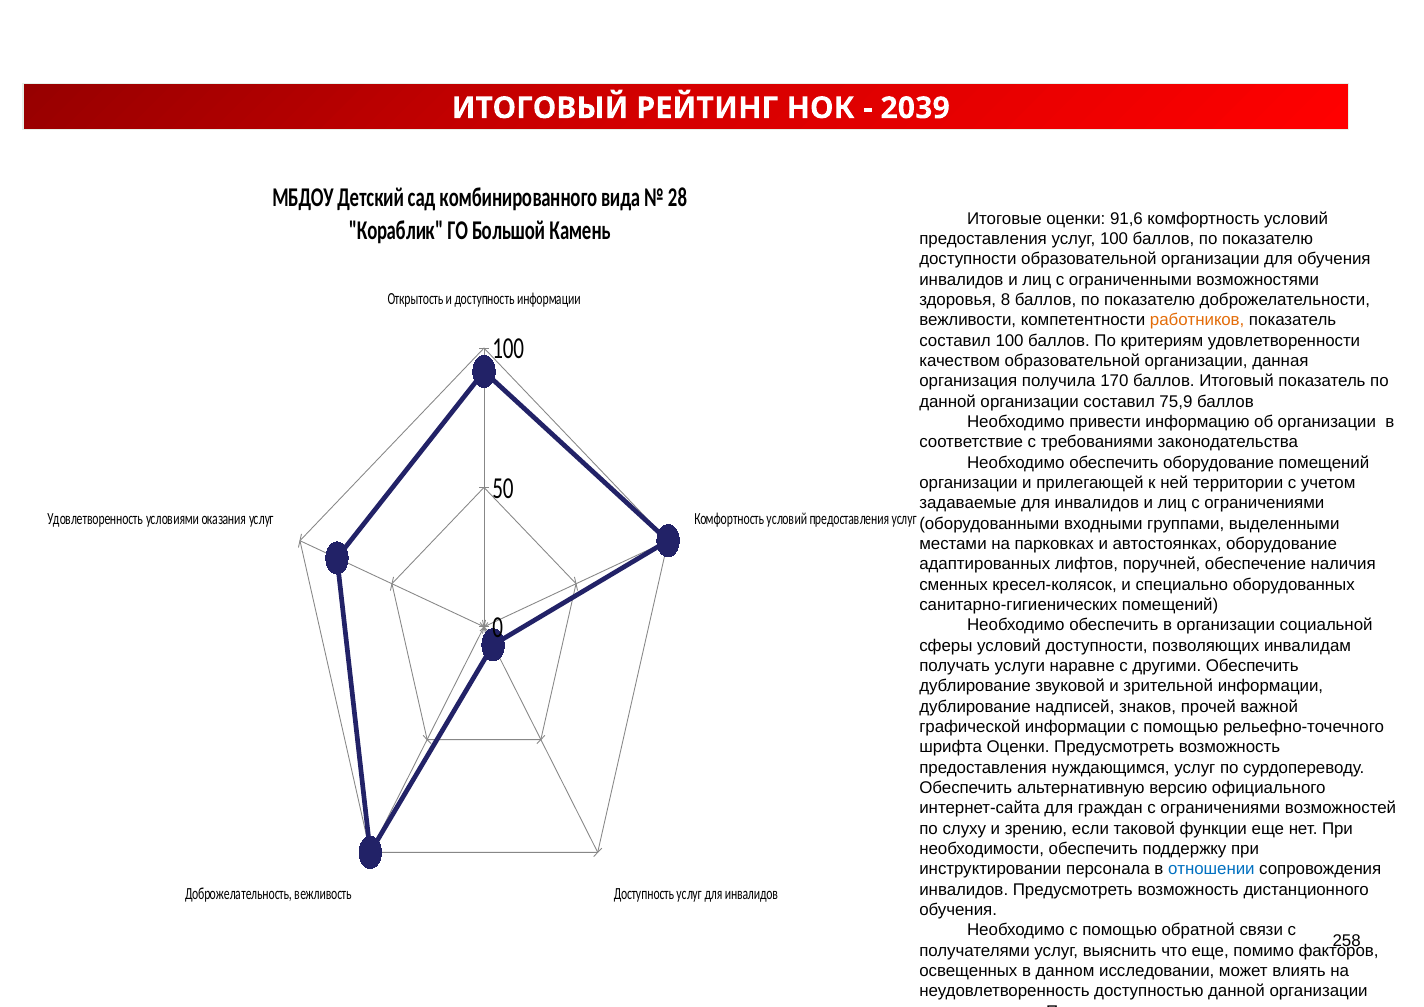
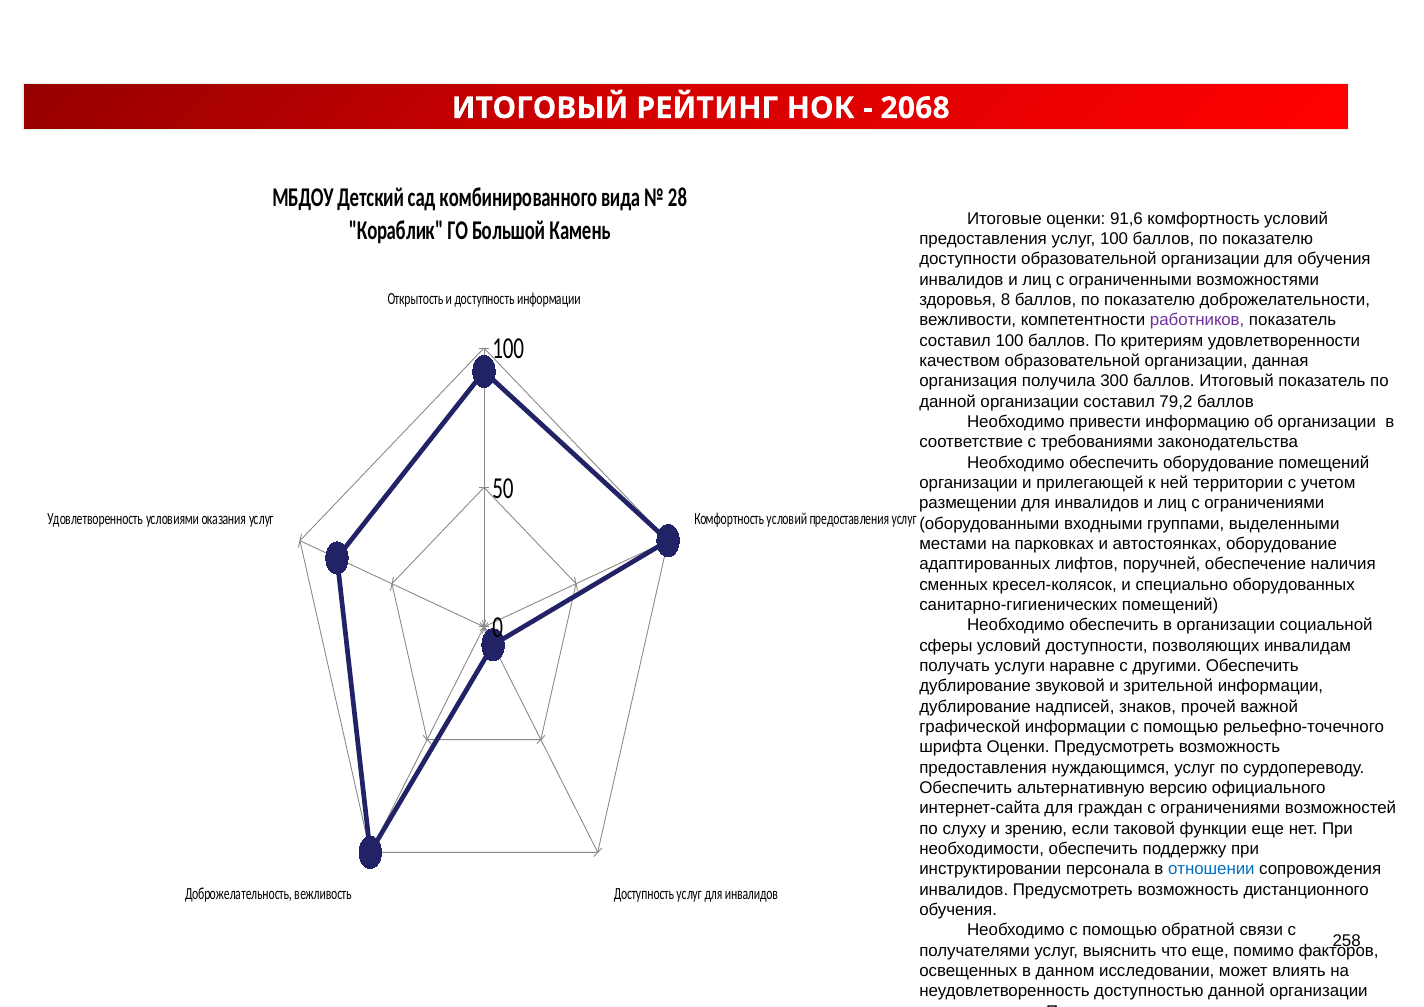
2039: 2039 -> 2068 (915, 108)
работников colour: orange -> purple (1197, 320)
170: 170 -> 300 (1114, 381)
75,9: 75,9 -> 79,2 (1176, 402)
задаваемые: задаваемые -> размещении (968, 503)
